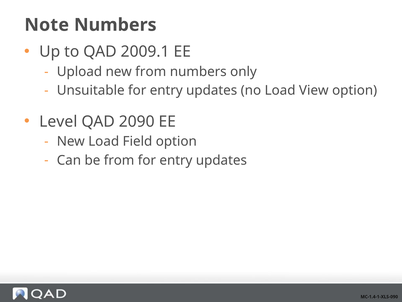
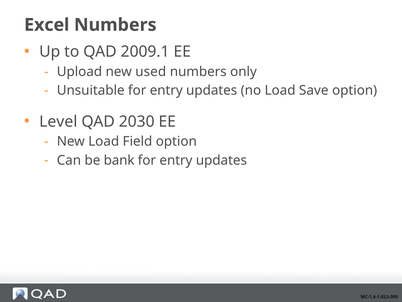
Note: Note -> Excel (47, 25)
new from: from -> used (151, 72)
View: View -> Save (314, 90)
2090: 2090 -> 2030 (137, 121)
be from: from -> bank (119, 160)
